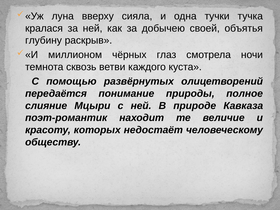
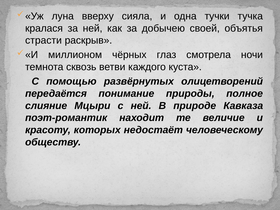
глубину: глубину -> страсти (43, 40)
